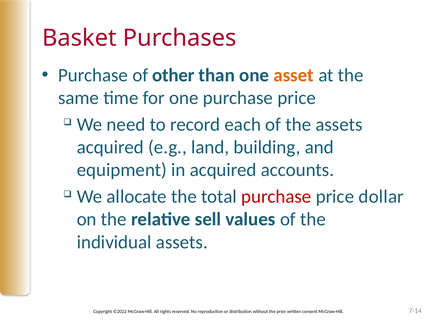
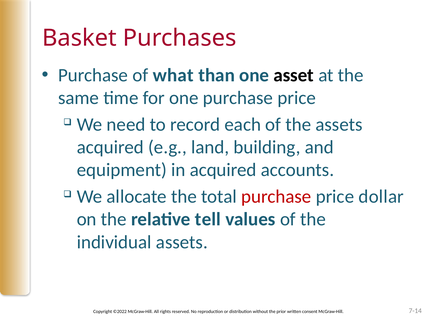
other: other -> what (173, 75)
asset colour: orange -> black (294, 75)
sell: sell -> tell (208, 220)
